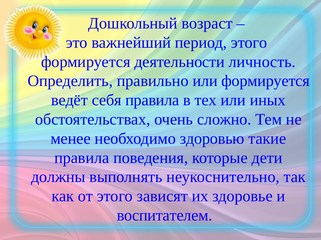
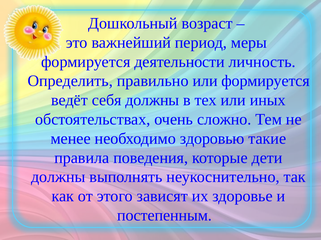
период этого: этого -> меры (249, 43)
себя правила: правила -> должны (152, 100)
воспитателем: воспитателем -> постепенным (164, 216)
